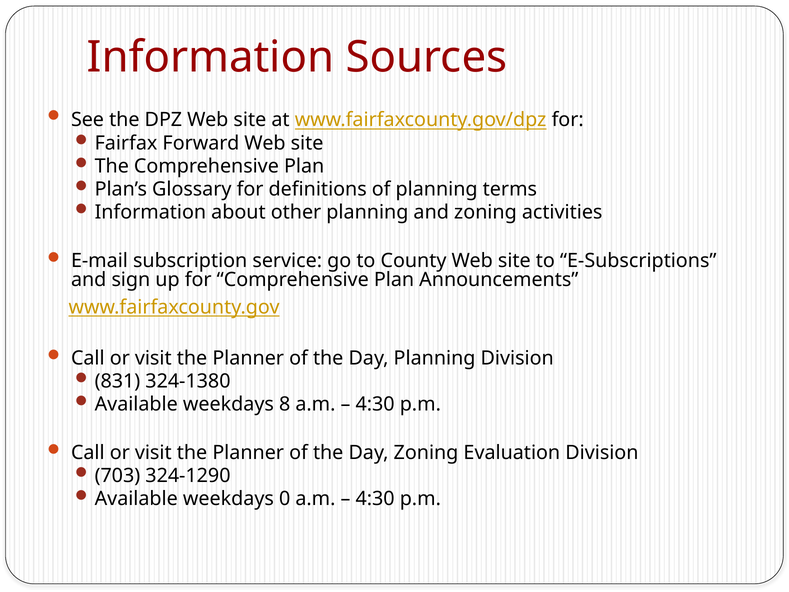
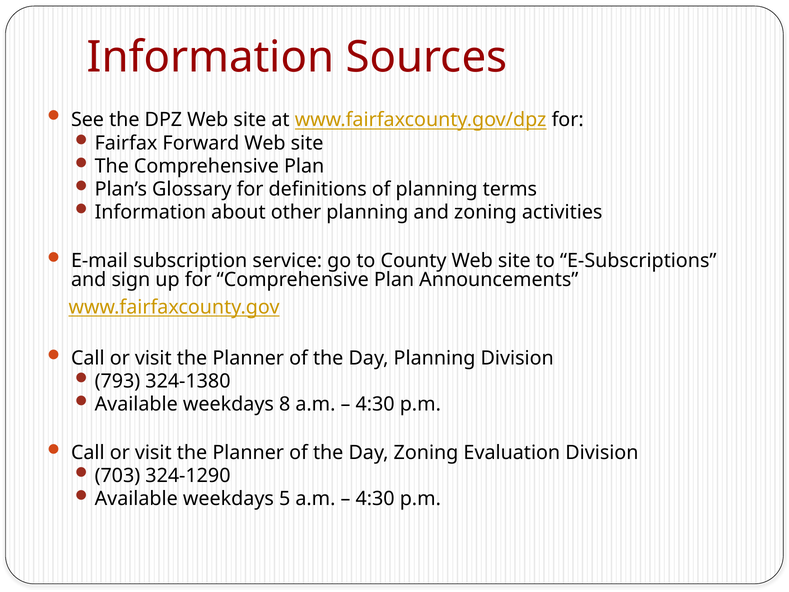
831: 831 -> 793 (117, 381)
0: 0 -> 5 (285, 498)
